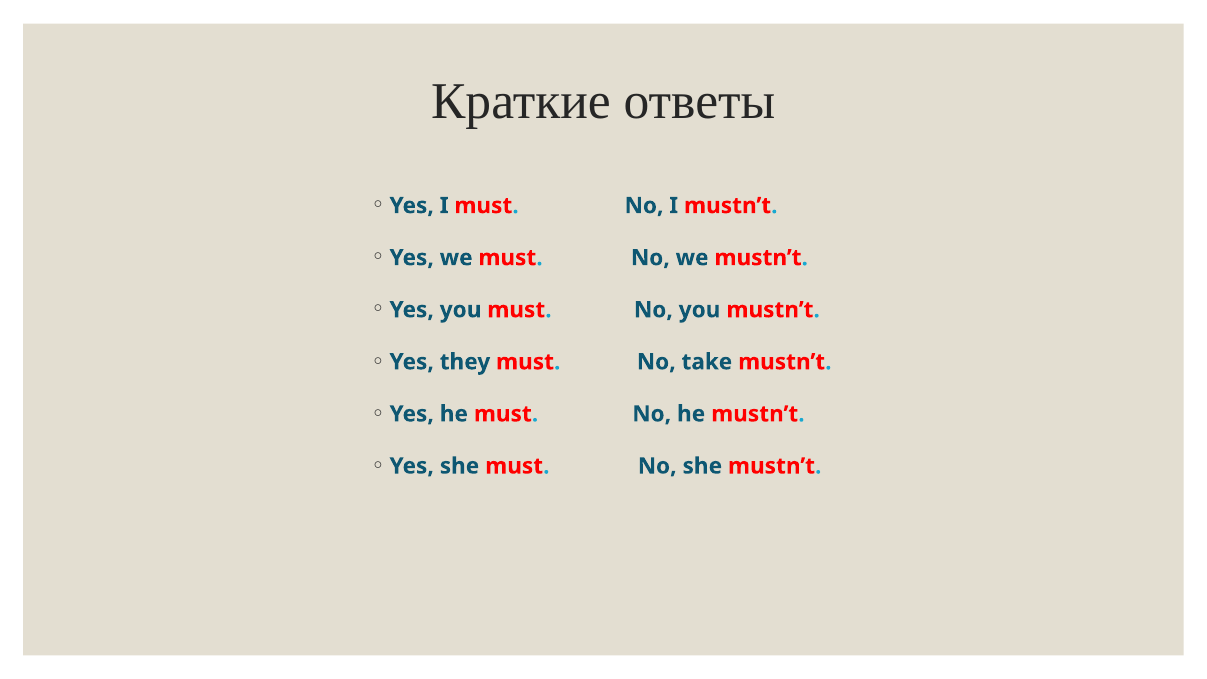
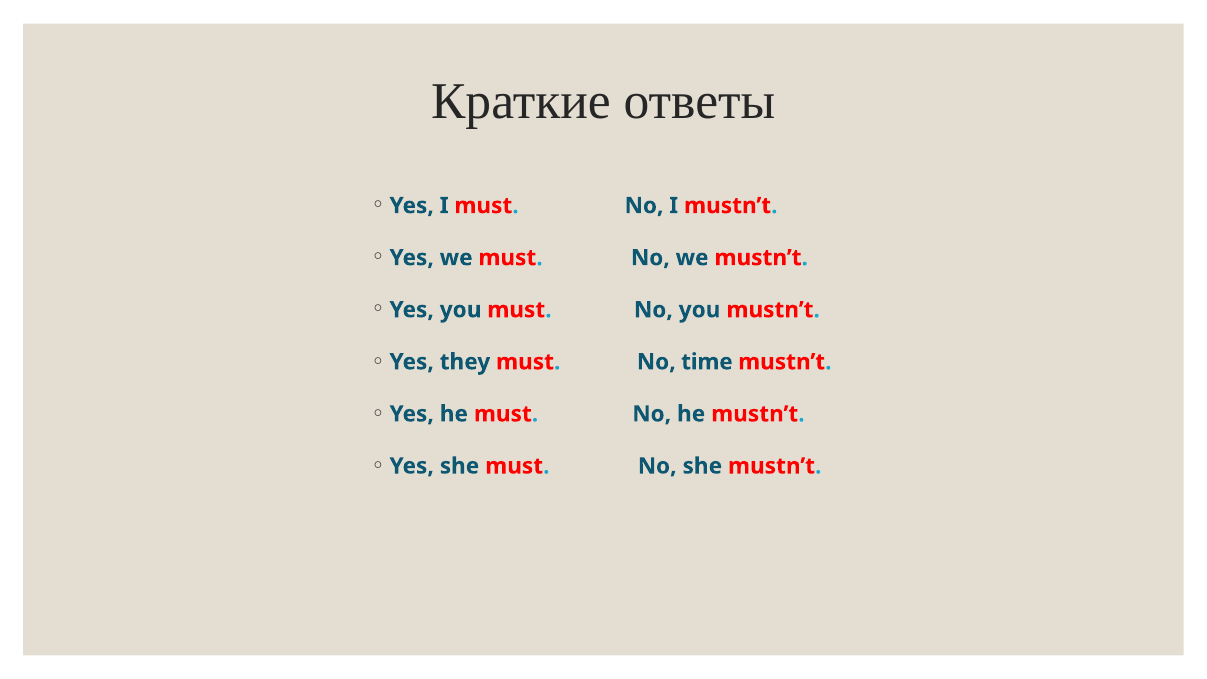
take: take -> time (707, 362)
